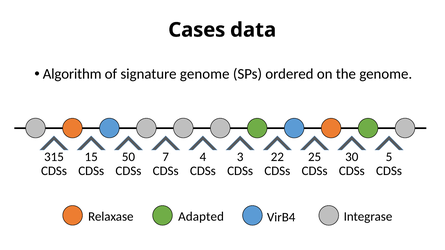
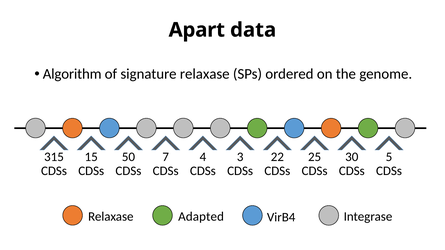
Cases: Cases -> Apart (197, 30)
signature genome: genome -> relaxase (205, 74)
